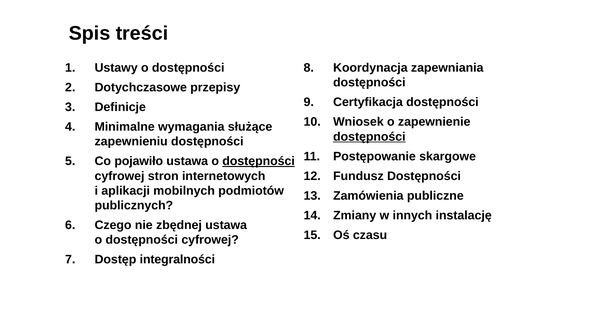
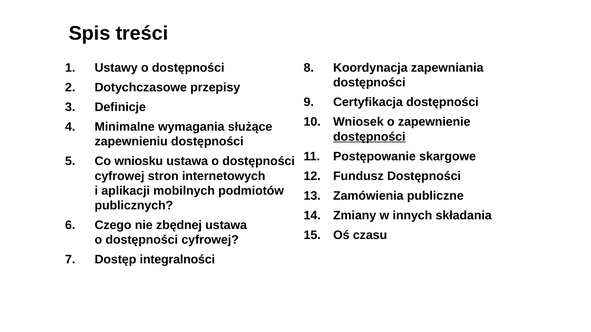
pojawiło: pojawiło -> wniosku (139, 161)
dostępności underline: present -> none (259, 161)
instalację: instalację -> składania (464, 216)
